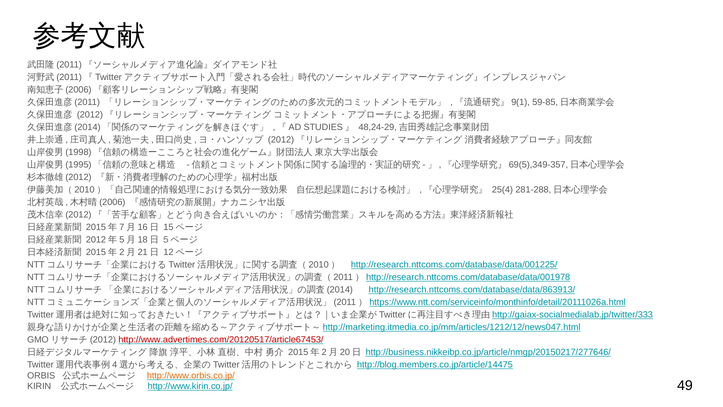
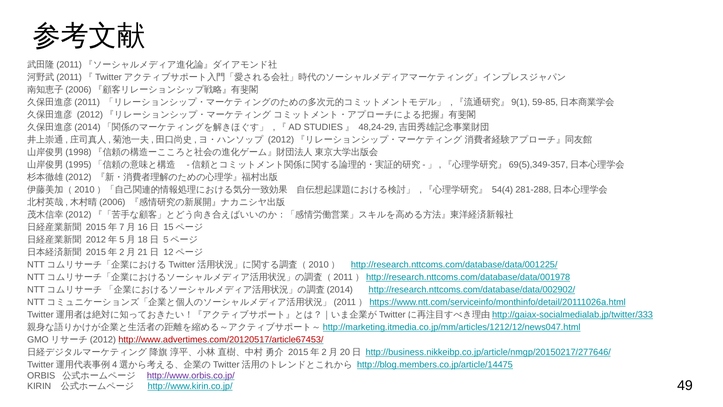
25(4: 25(4 -> 54(4 (502, 189)
http://research.nttcoms.com/database/data/863913/: http://research.nttcoms.com/database/data/863913/ -> http://research.nttcoms.com/database/data/002902/ (472, 289)
http://www.orbis.co.jp/ colour: orange -> purple (191, 375)
